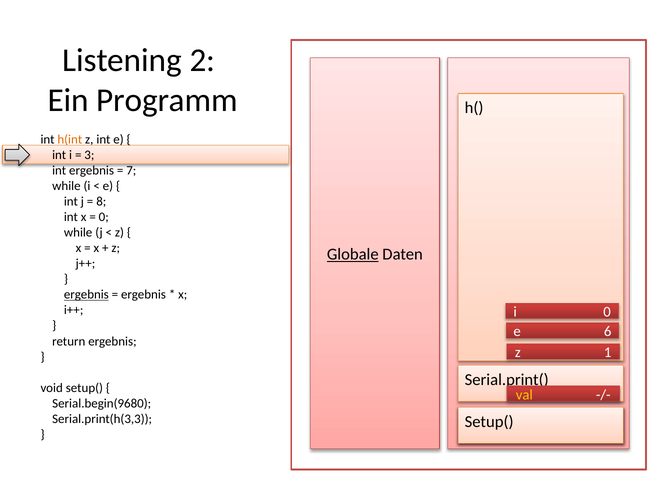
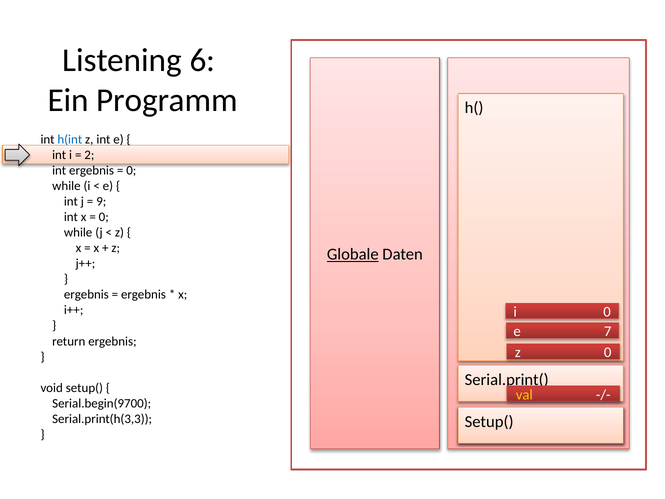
2: 2 -> 6 (202, 60)
h(int colour: orange -> blue (70, 139)
3: 3 -> 2 (89, 155)
7: 7 -> 0 (131, 170)
8: 8 -> 9 (101, 201)
ergebnis underline: present -> none (86, 295)
6: 6 -> 7 (608, 331)
z 1: 1 -> 0 (608, 352)
Serial.begin(9680: Serial.begin(9680 -> Serial.begin(9700 (102, 403)
